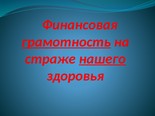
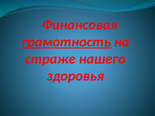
нашего underline: present -> none (102, 59)
